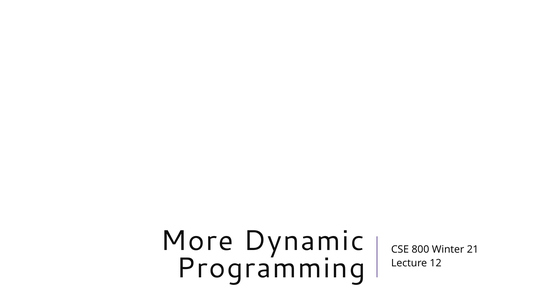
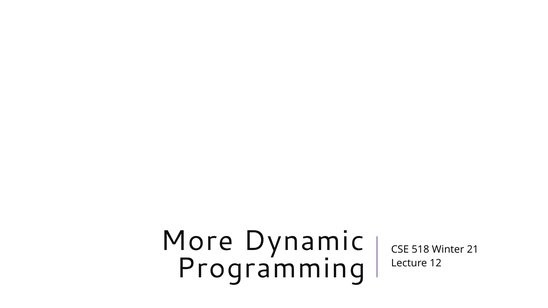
800: 800 -> 518 (420, 250)
